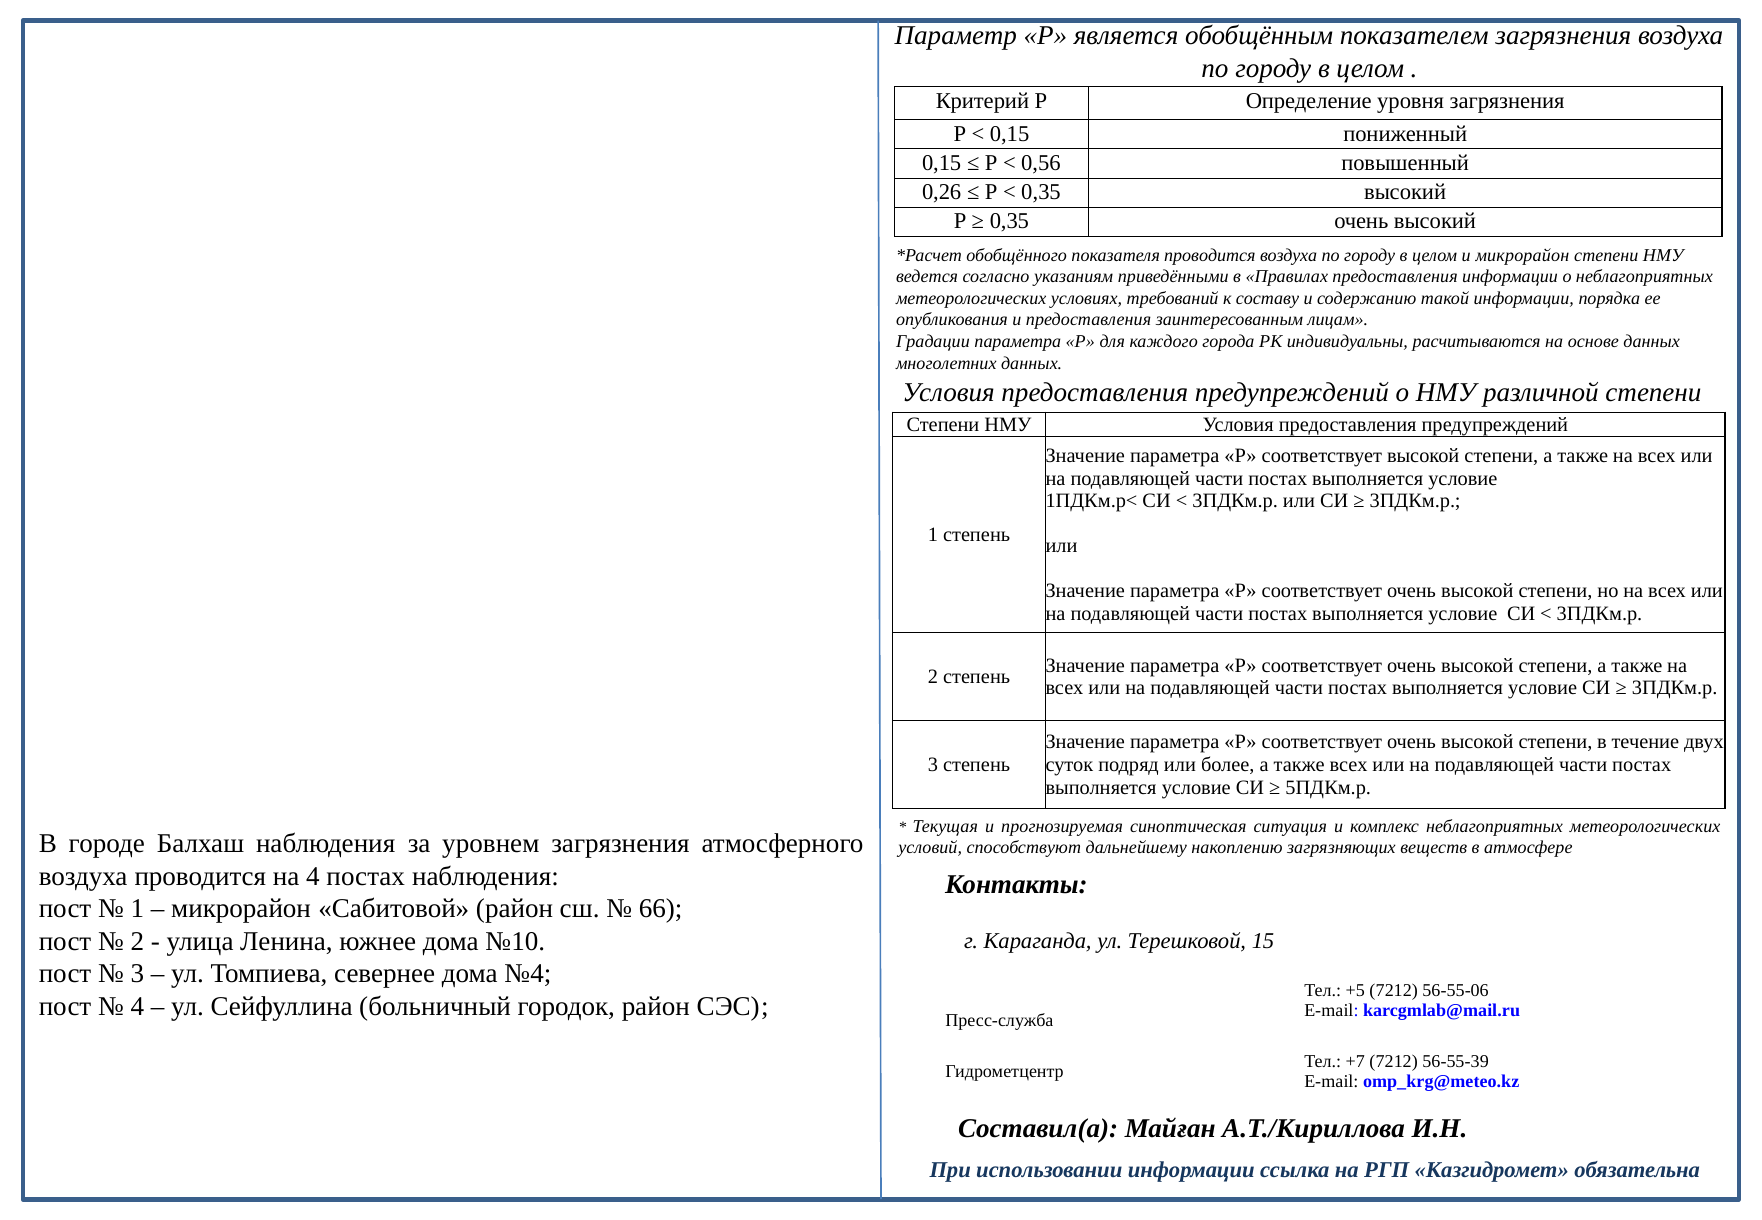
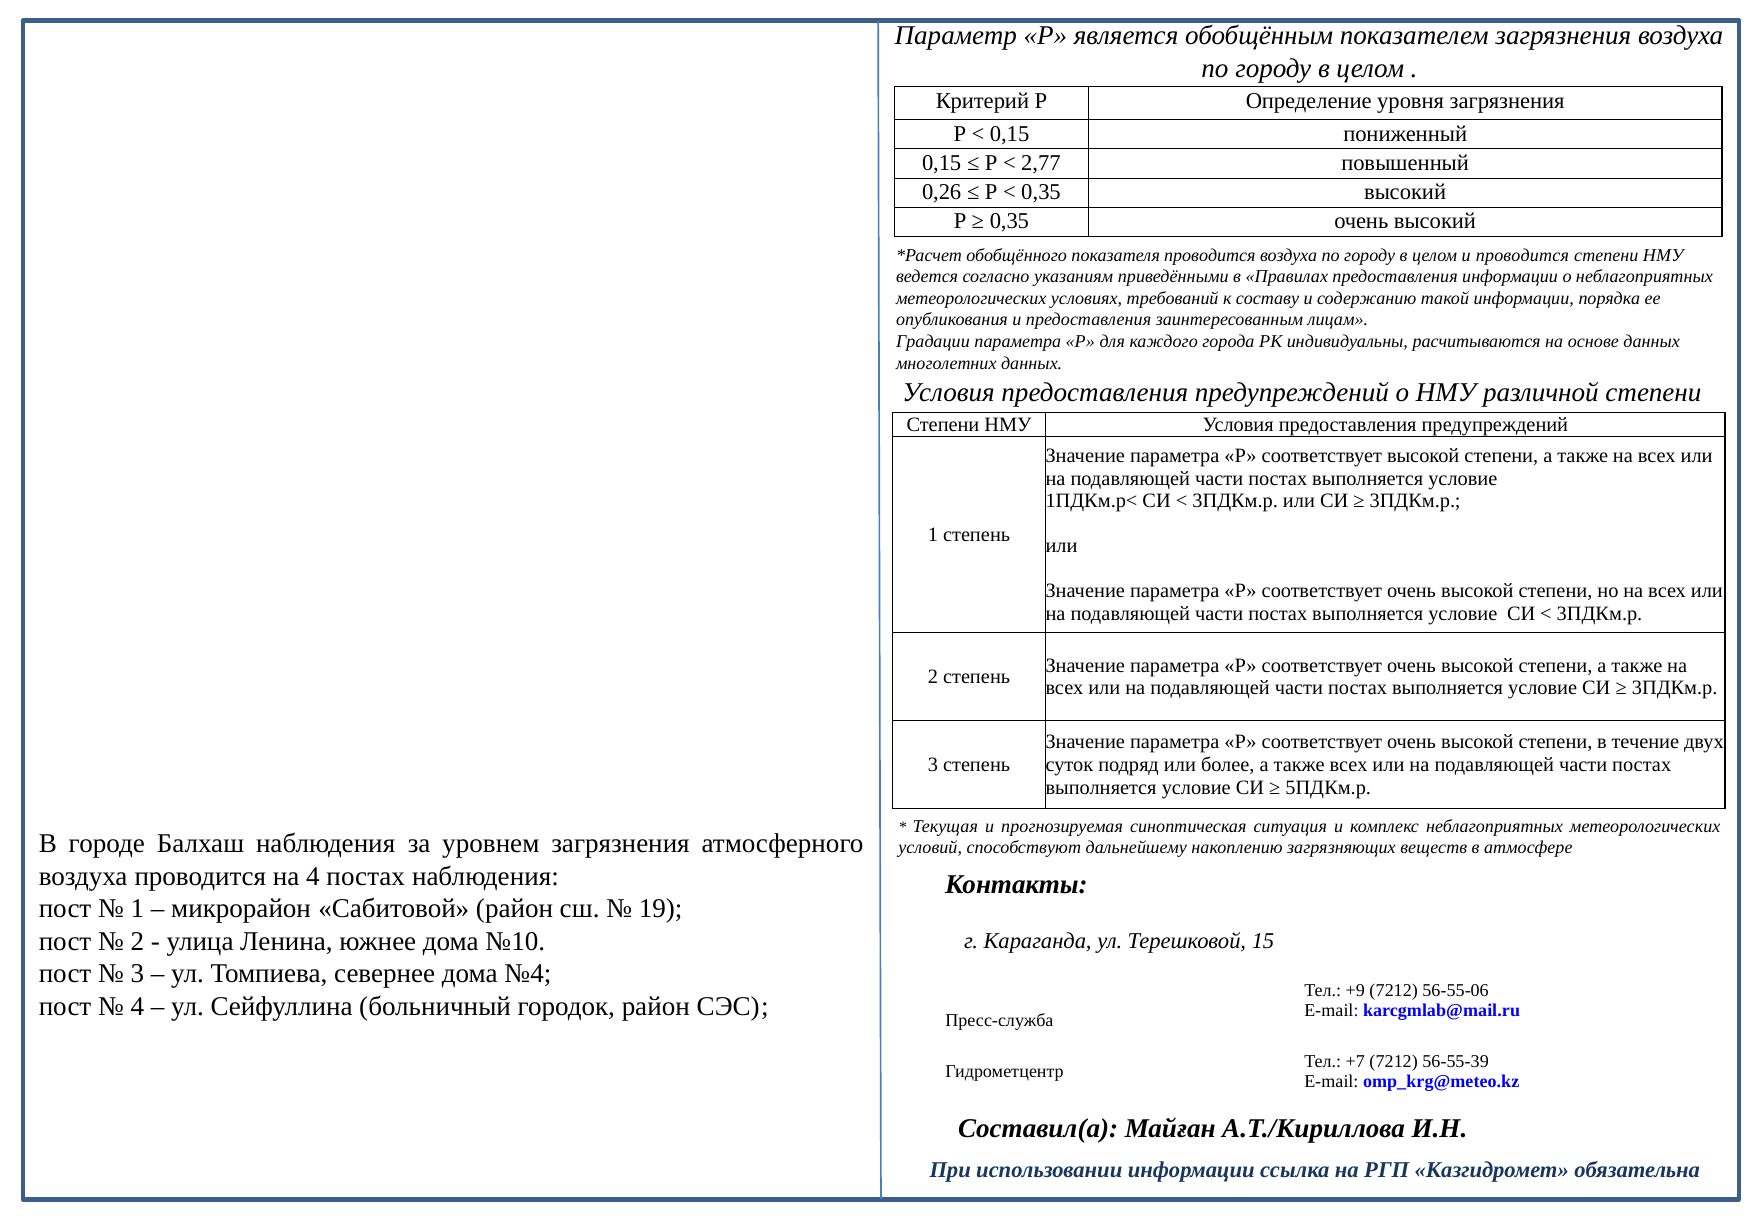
0,56: 0,56 -> 2,77 (1041, 163)
и микрорайон: микрорайон -> проводится (1522, 255)
66: 66 -> 19 (661, 909)
+5: +5 -> +9 (1355, 991)
